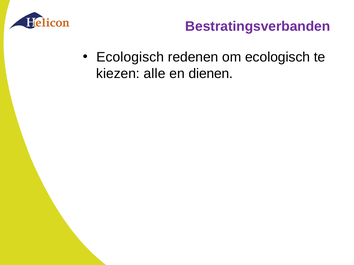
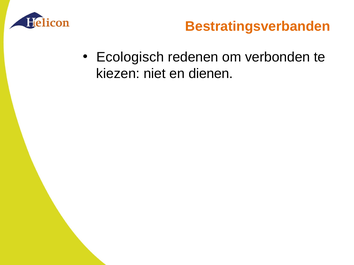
Bestratingsverbanden colour: purple -> orange (258, 26)
om ecologisch: ecologisch -> verbonden (278, 57)
alle: alle -> niet (155, 74)
